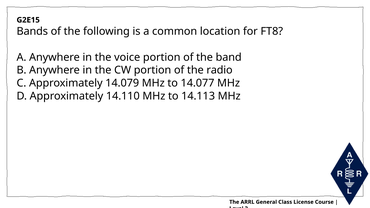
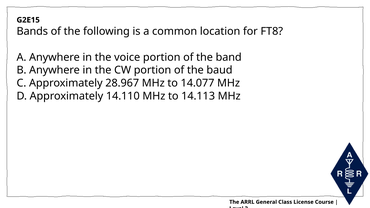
radio: radio -> baud (219, 70)
14.079: 14.079 -> 28.967 (122, 83)
